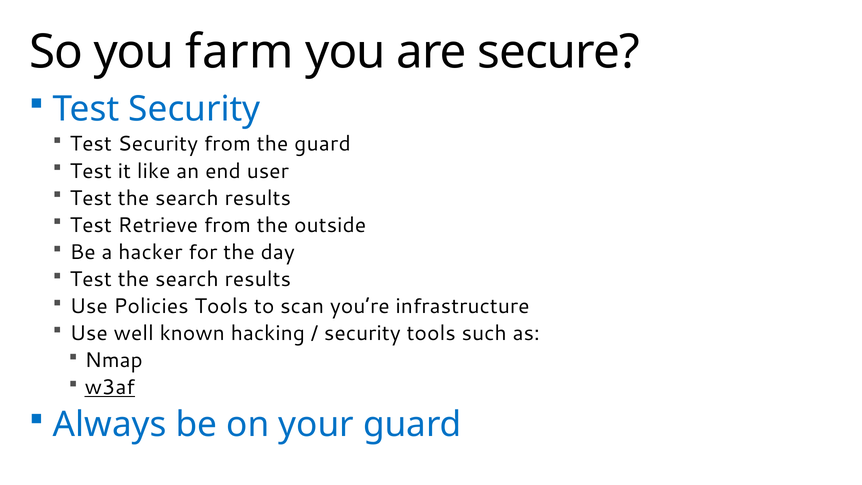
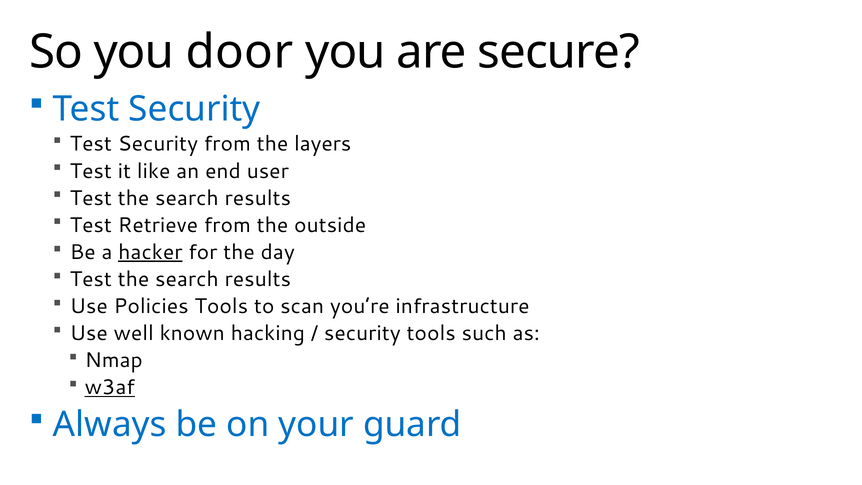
farm: farm -> door (239, 52)
the guard: guard -> layers (323, 144)
hacker underline: none -> present (150, 252)
